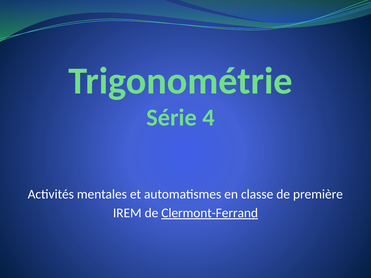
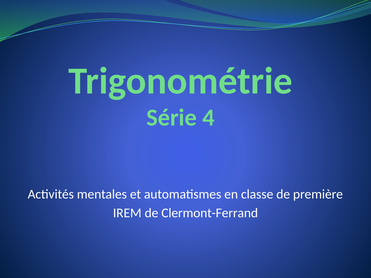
Clermont-Ferrand underline: present -> none (210, 213)
